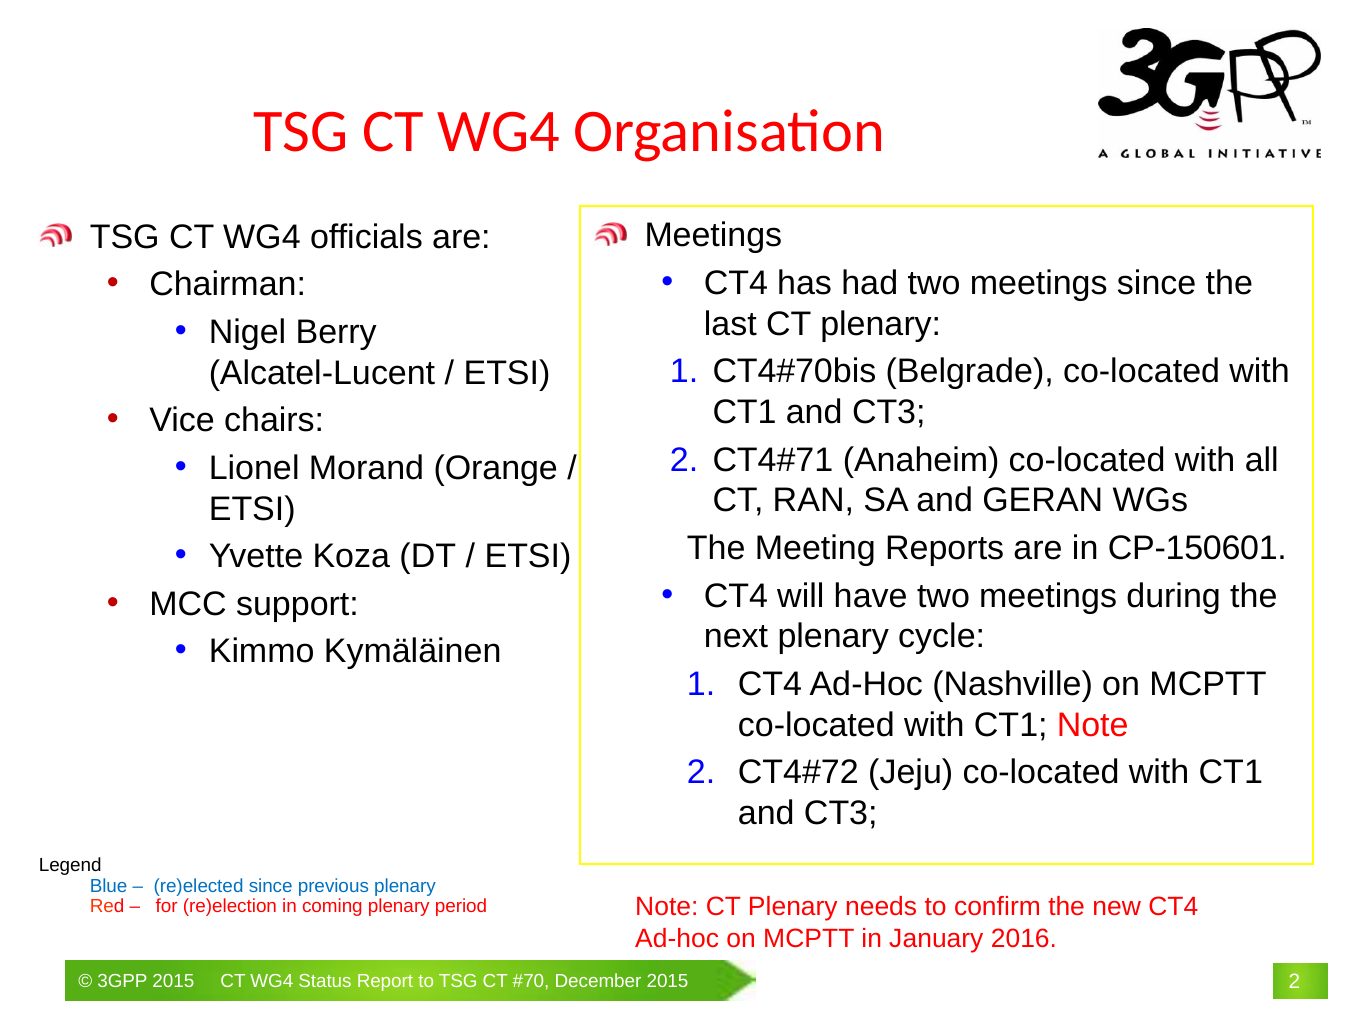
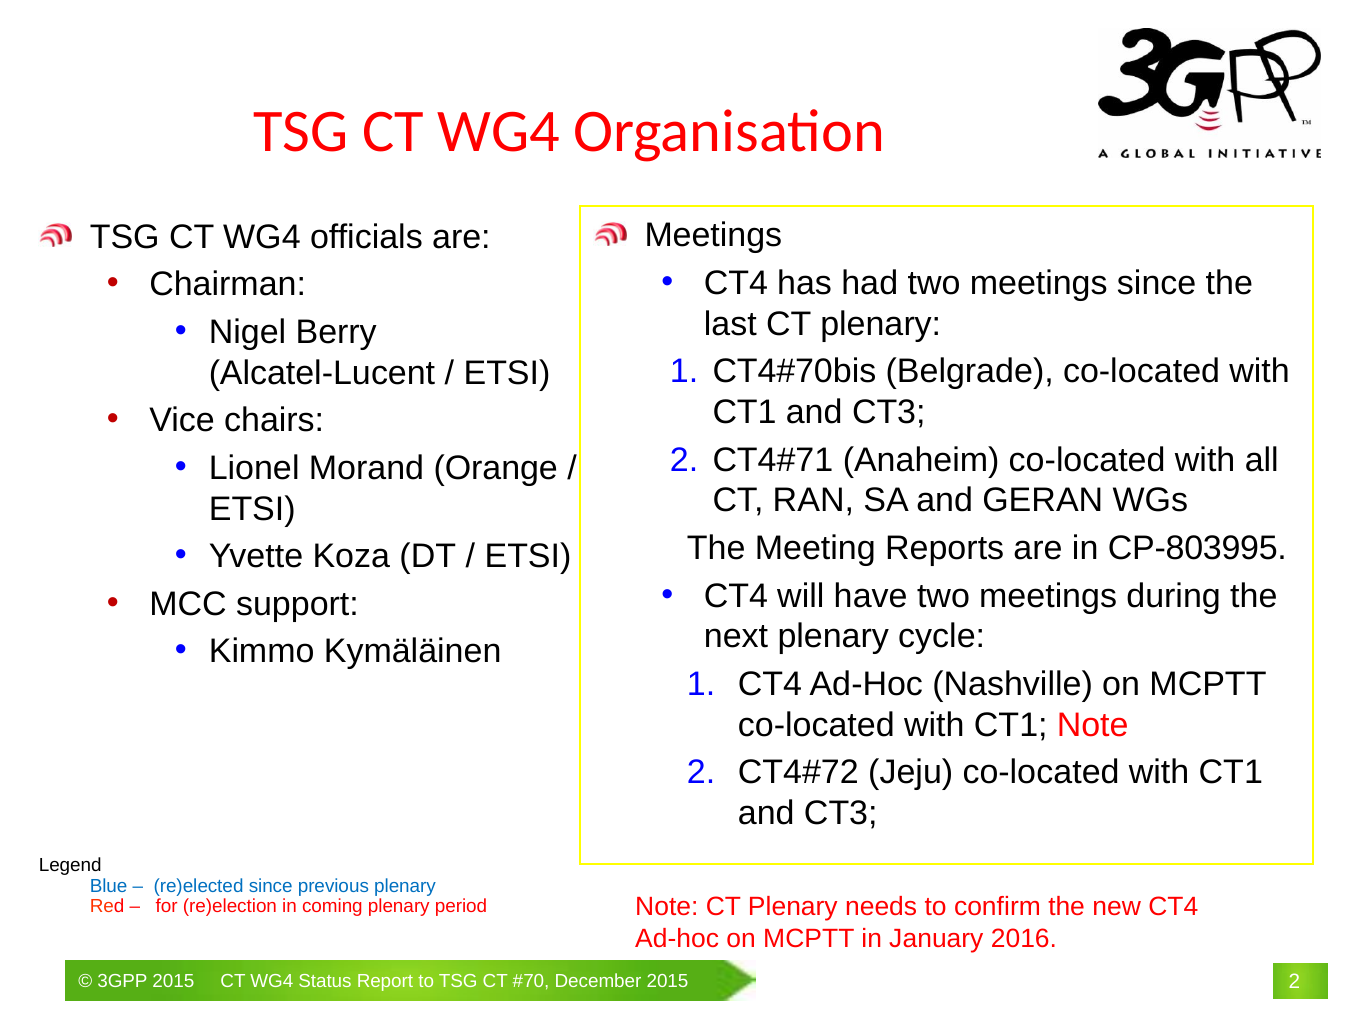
CP-150601: CP-150601 -> CP-803995 (1197, 548)
